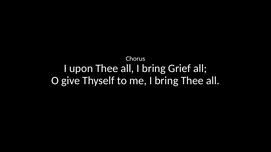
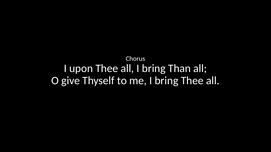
Grief: Grief -> Than (179, 69)
